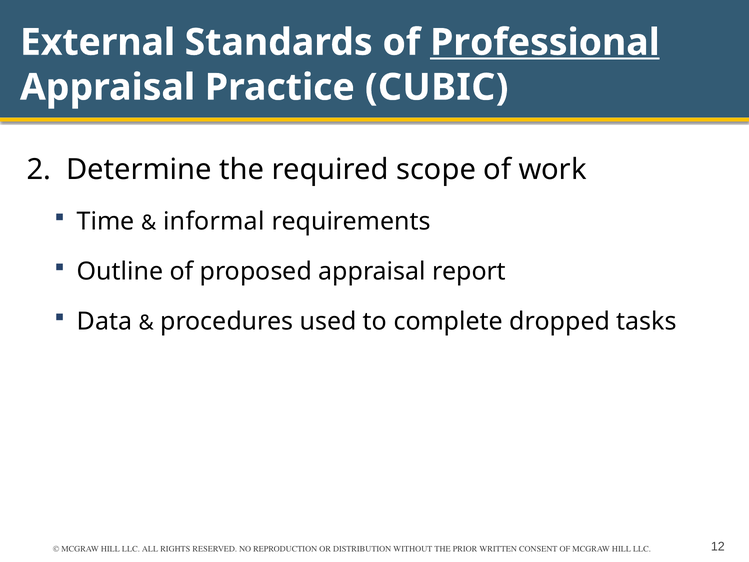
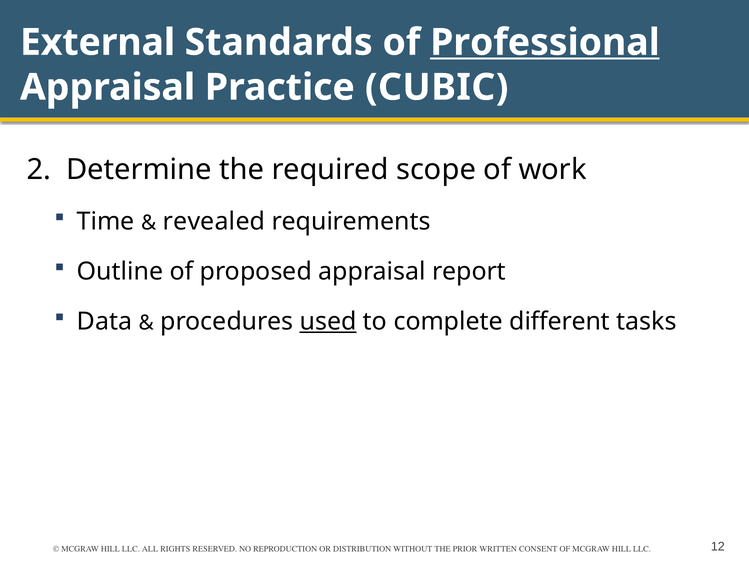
informal: informal -> revealed (214, 221)
used underline: none -> present (328, 321)
dropped: dropped -> different (560, 321)
